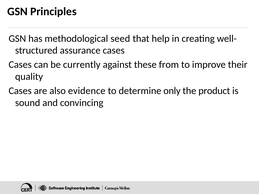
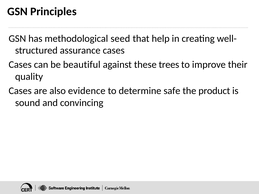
currently: currently -> beautiful (82, 65)
from: from -> trees (169, 65)
only: only -> safe (172, 91)
